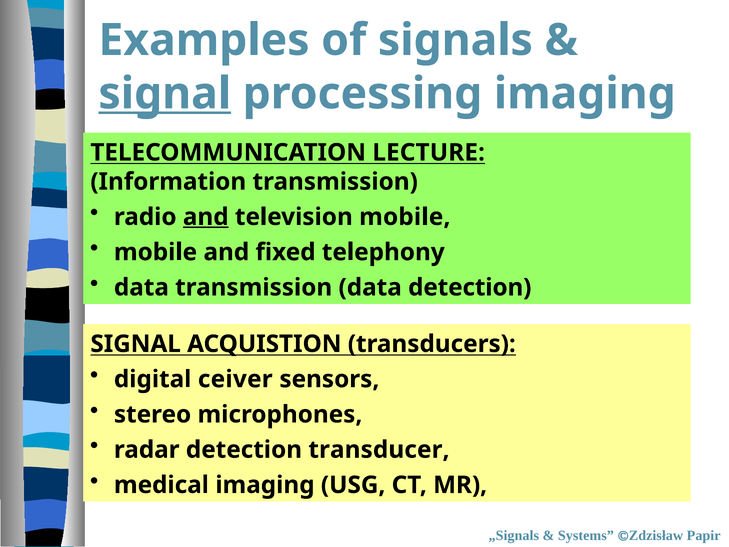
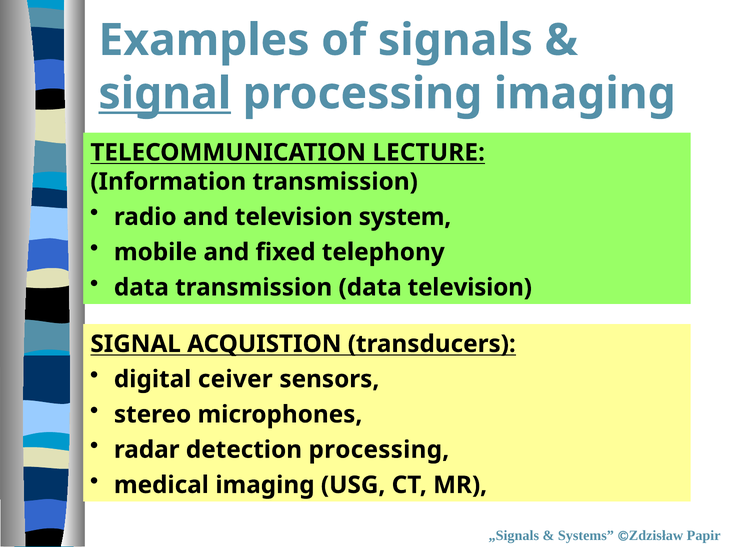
and underline: present -> none (206, 217)
television mobile: mobile -> system (405, 217)
data detection: detection -> television (470, 287)
detection transducer: transducer -> processing (379, 450)
